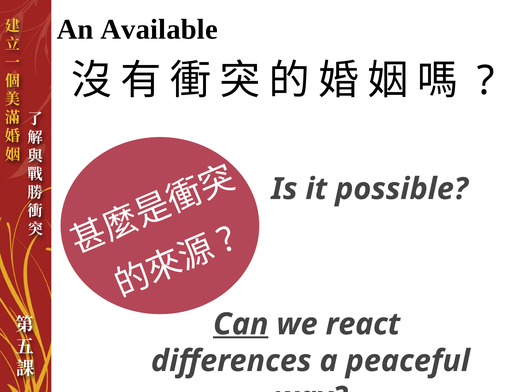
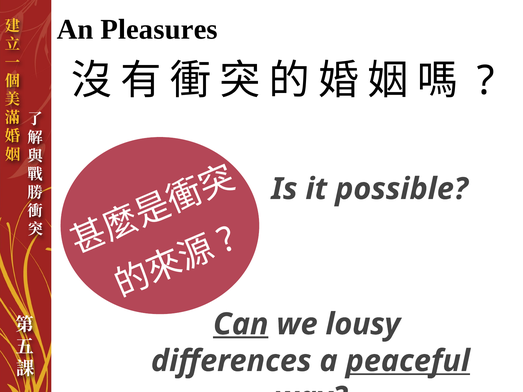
Available: Available -> Pleasures (159, 29)
react: react -> lousy (363, 324)
peaceful underline: none -> present (408, 361)
